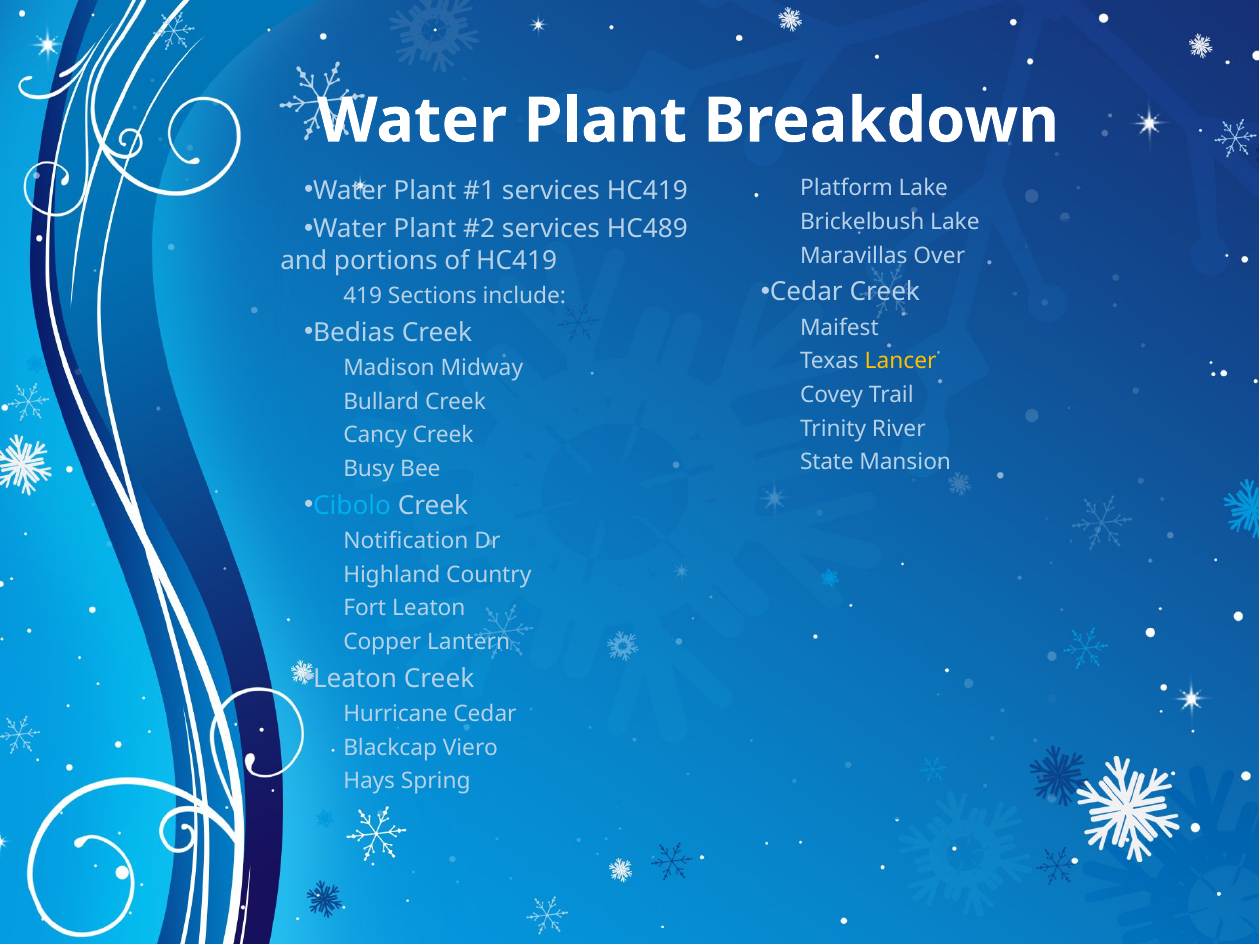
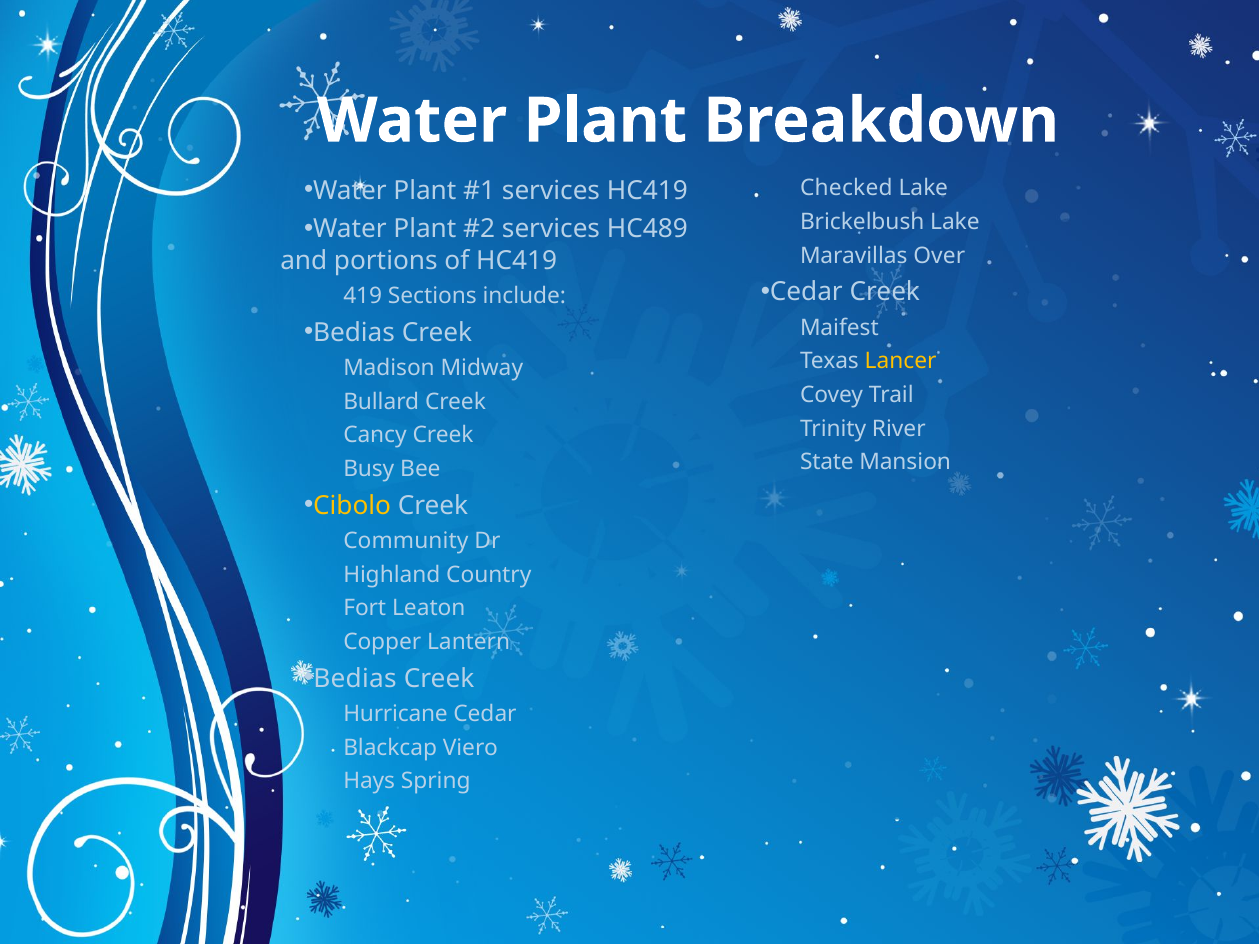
Platform: Platform -> Checked (846, 189)
Cibolo colour: light blue -> yellow (352, 506)
Notification: Notification -> Community (406, 541)
Leaton: Leaton -> Bedias (355, 679)
